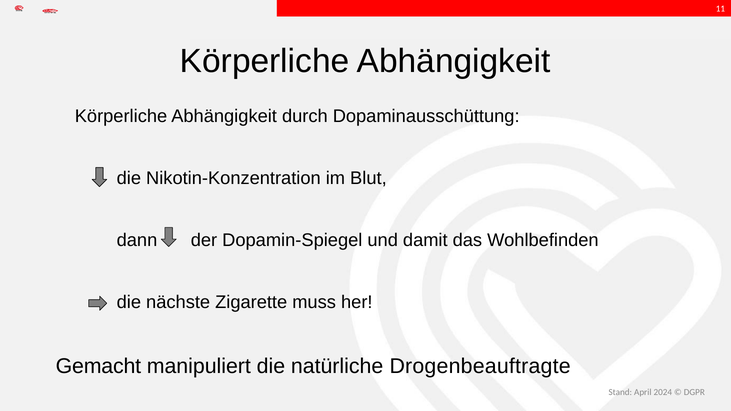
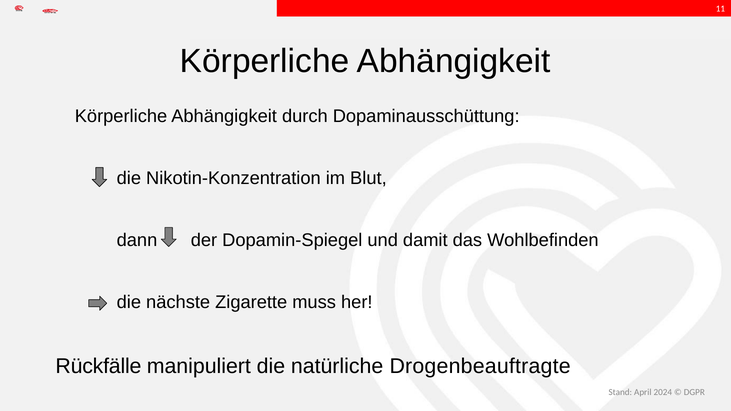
Gemacht: Gemacht -> Rückfälle (98, 366)
